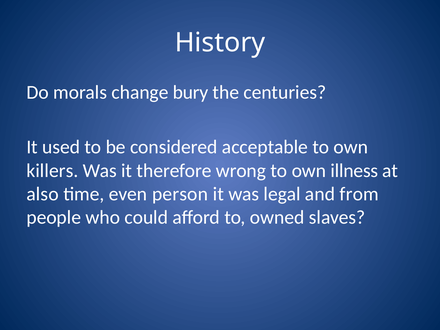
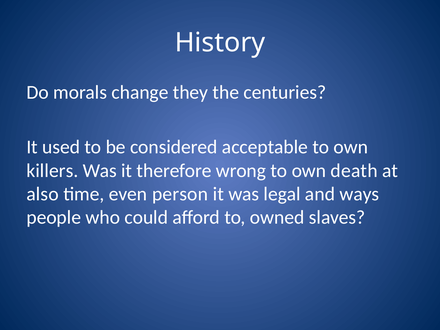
bury: bury -> they (191, 92)
illness: illness -> death (354, 171)
from: from -> ways (359, 194)
